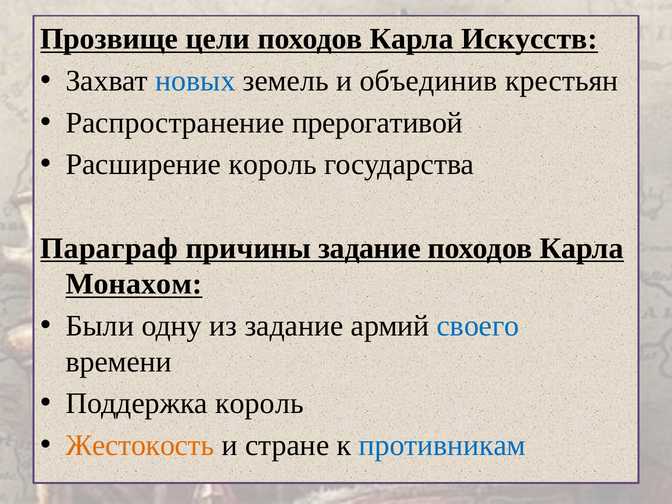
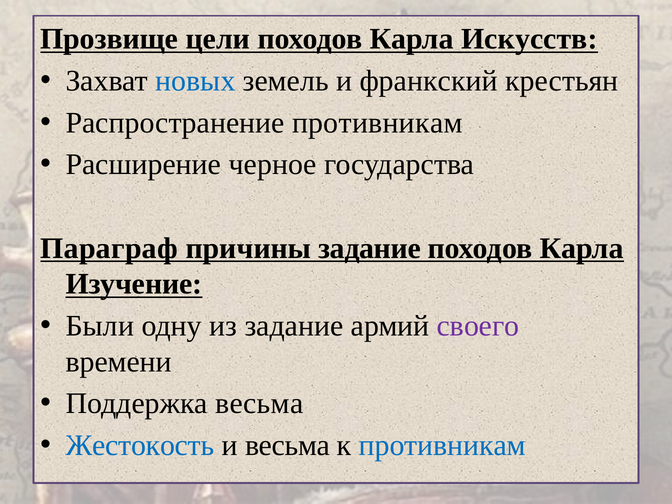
объединив: объединив -> франкский (429, 81)
Распространение прерогативой: прерогативой -> противникам (377, 123)
Расширение король: король -> черное (273, 165)
Монахом: Монахом -> Изучение (134, 284)
своего colour: blue -> purple (478, 326)
Поддержка король: король -> весьма (259, 404)
Жестокость colour: orange -> blue (140, 445)
и стране: стране -> весьма (287, 445)
